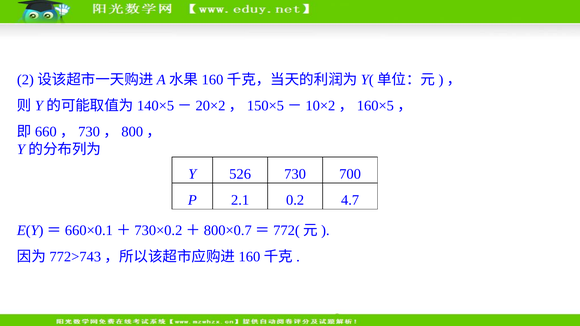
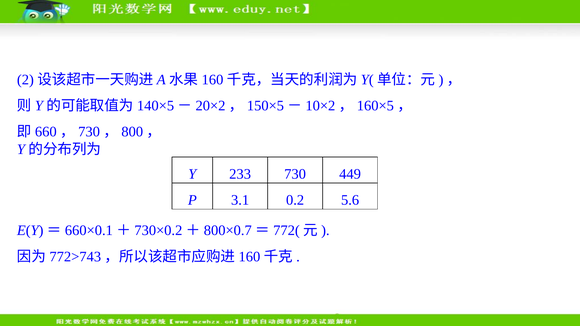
526: 526 -> 233 (240, 174)
700: 700 -> 449 (350, 174)
2.1: 2.1 -> 3.1 (240, 200)
4.7: 4.7 -> 5.6 (350, 200)
